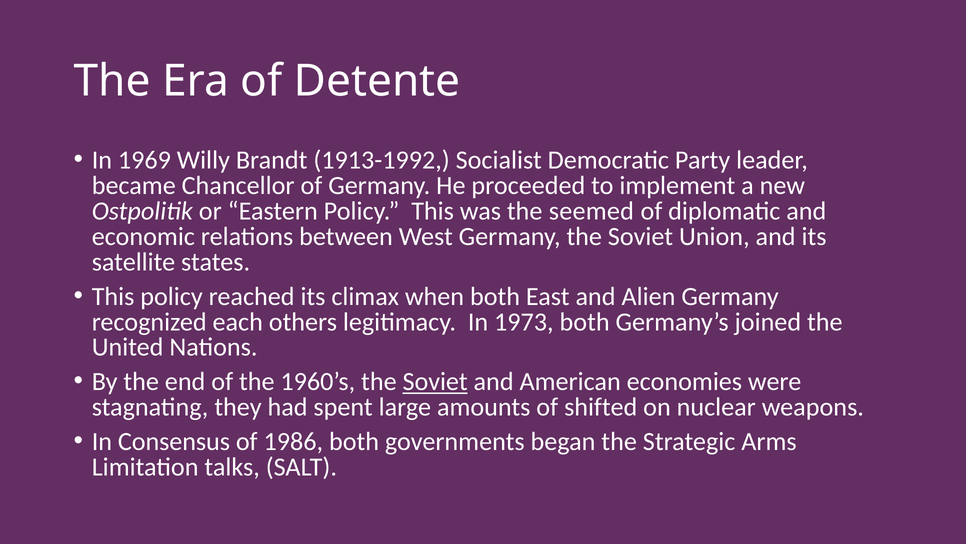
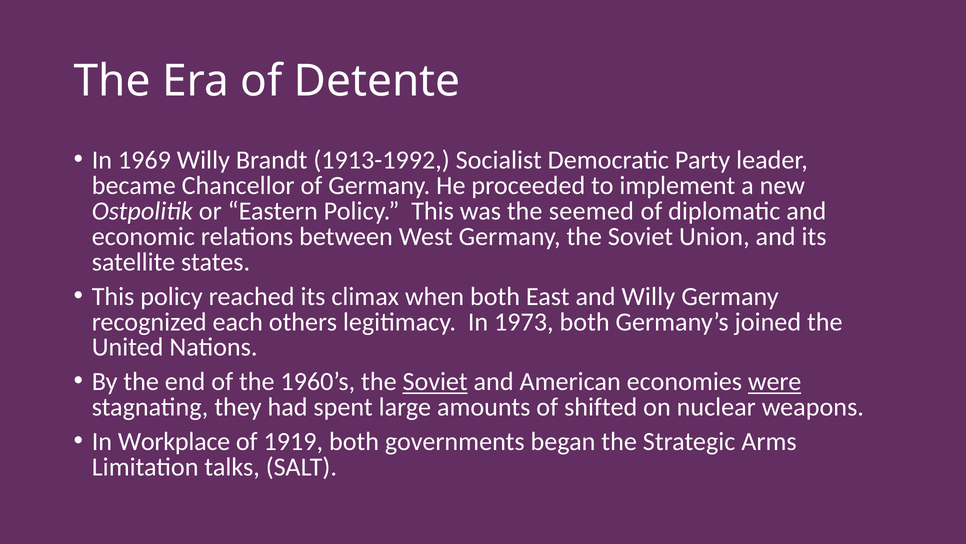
and Alien: Alien -> Willy (648, 296)
were underline: none -> present (775, 381)
Consensus: Consensus -> Workplace (174, 441)
1986: 1986 -> 1919 (293, 441)
